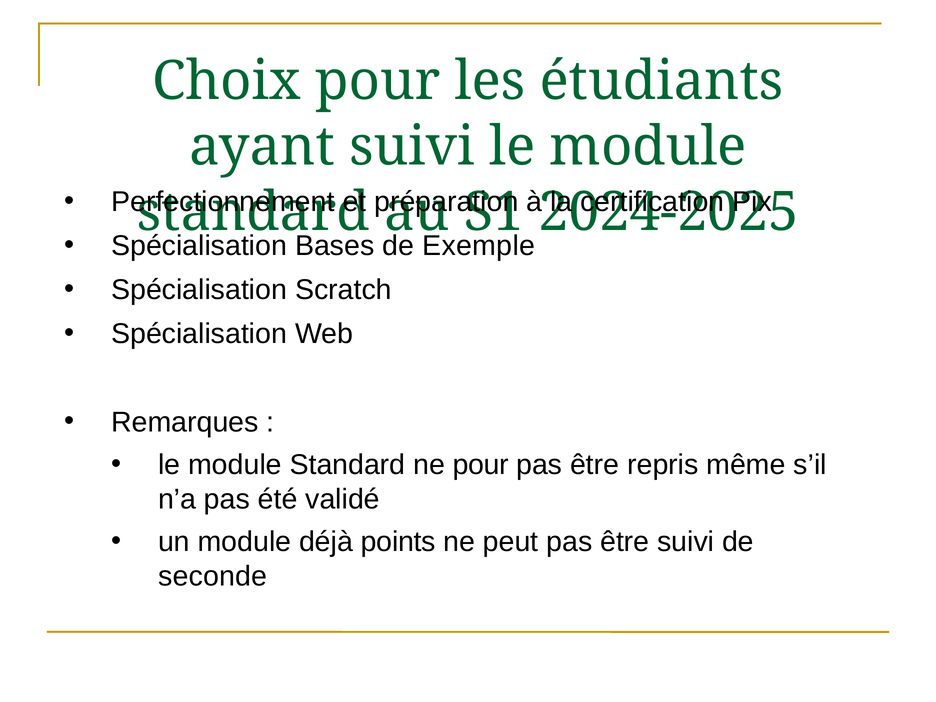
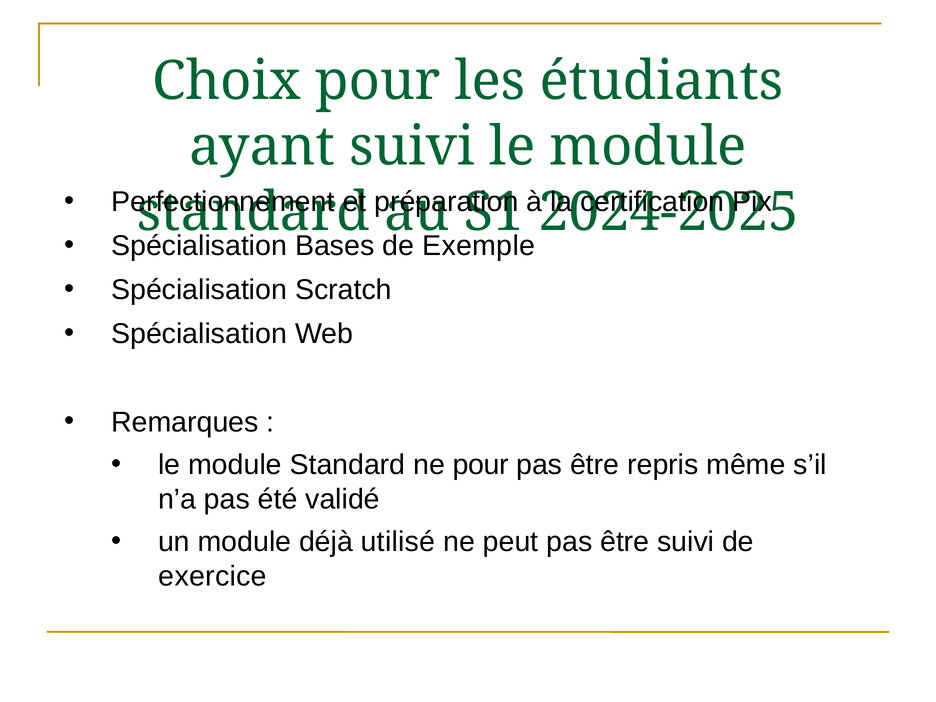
points: points -> utilisé (398, 542)
seconde: seconde -> exercice (213, 576)
